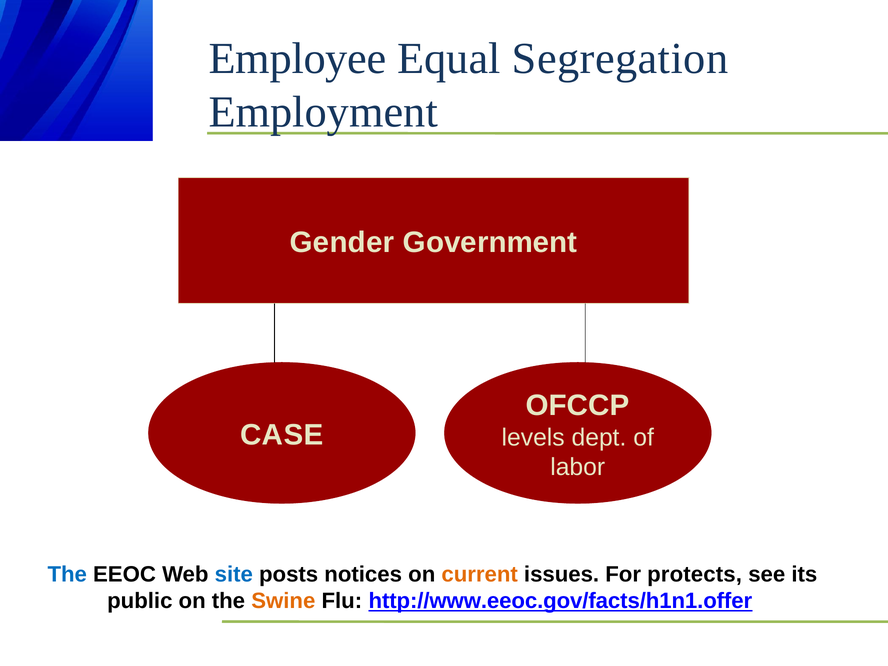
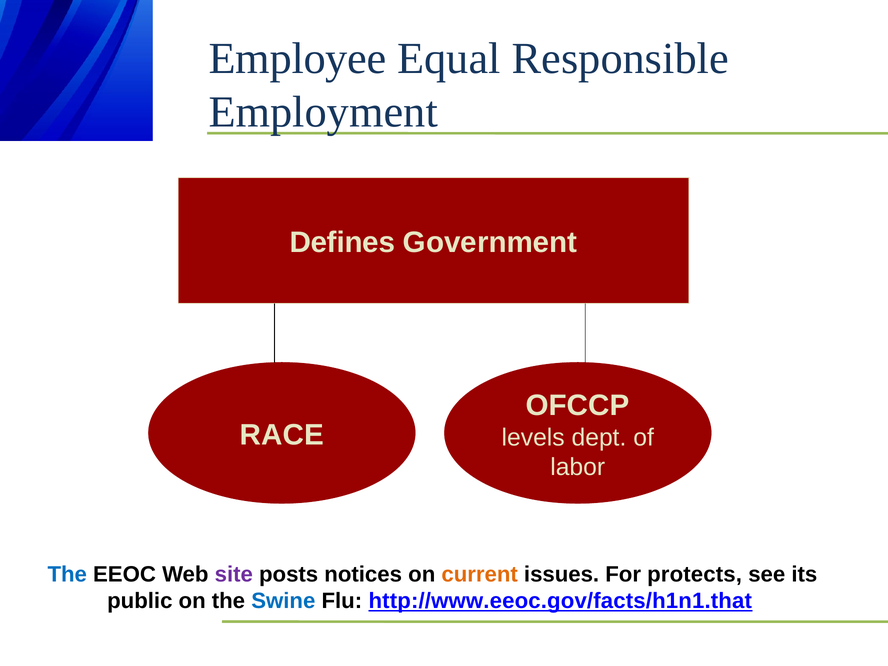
Segregation: Segregation -> Responsible (620, 59)
Gender: Gender -> Defines (342, 243)
CASE: CASE -> RACE (282, 435)
site colour: blue -> purple (234, 574)
Swine colour: orange -> blue (283, 601)
http://www.eeoc.gov/facts/h1n1.offer: http://www.eeoc.gov/facts/h1n1.offer -> http://www.eeoc.gov/facts/h1n1.that (560, 601)
